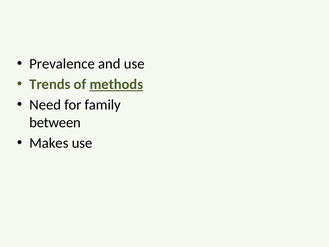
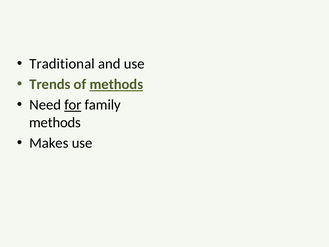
Prevalence: Prevalence -> Traditional (62, 64)
for underline: none -> present (73, 105)
between: between -> methods (55, 122)
